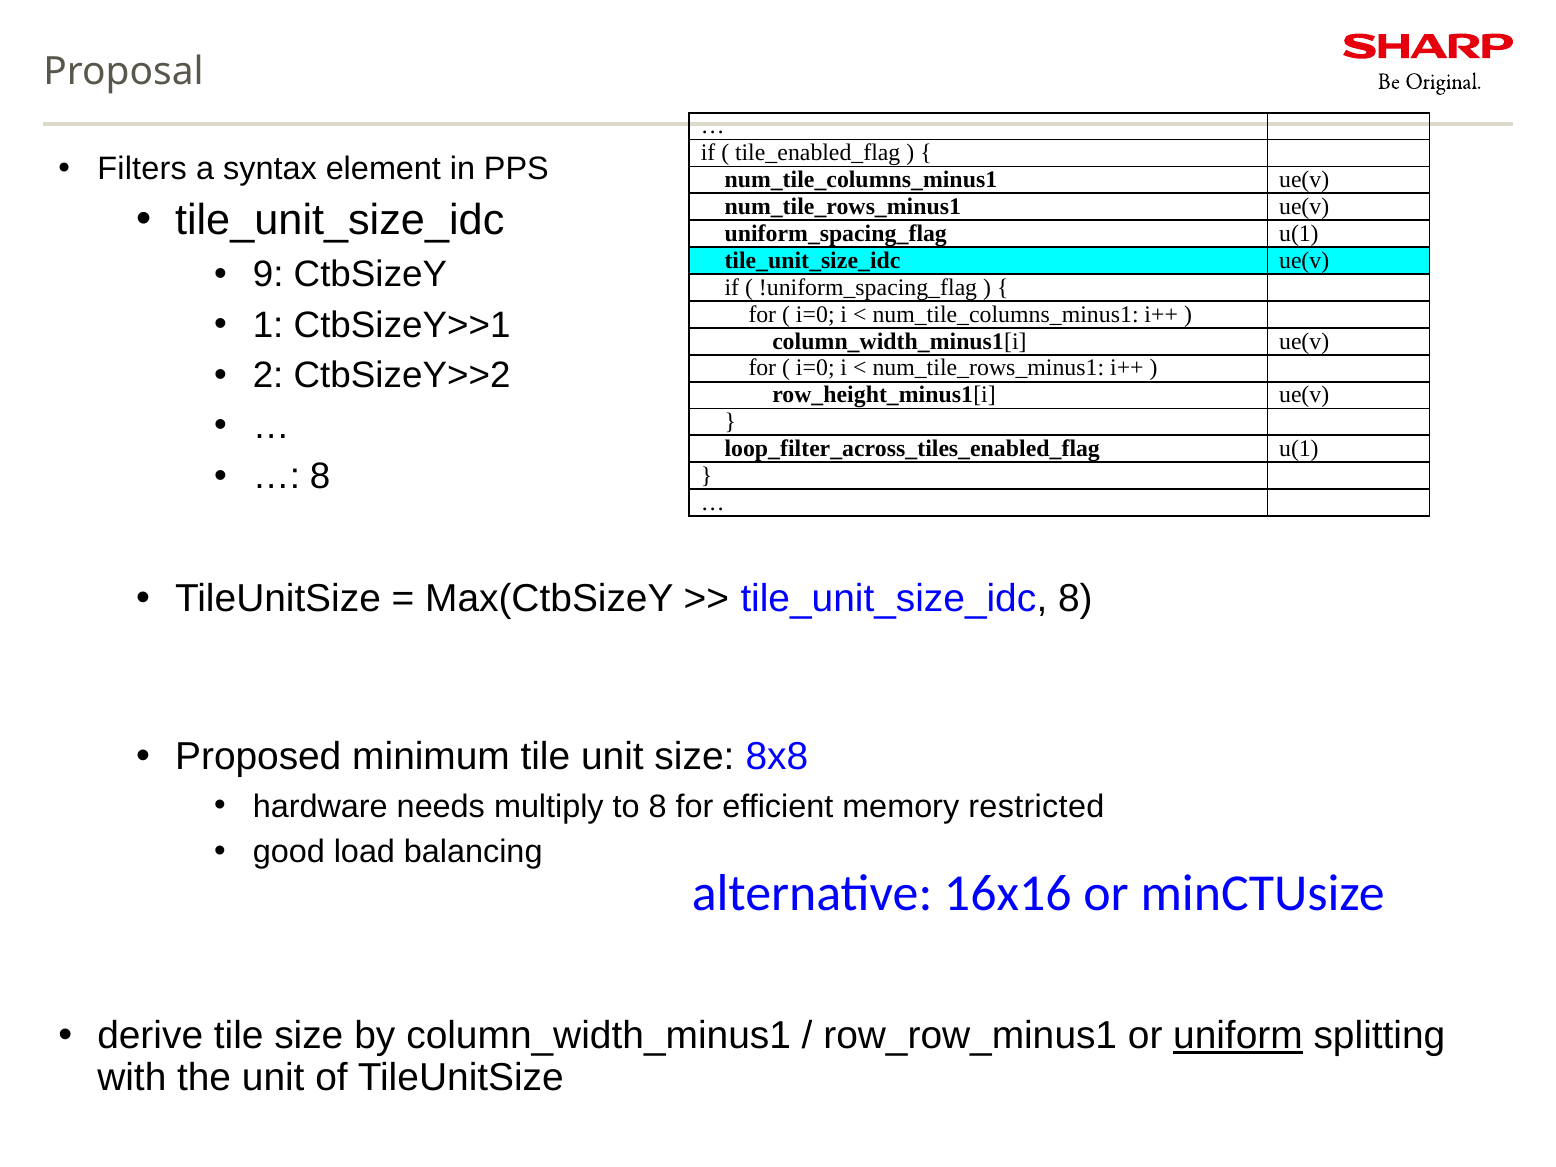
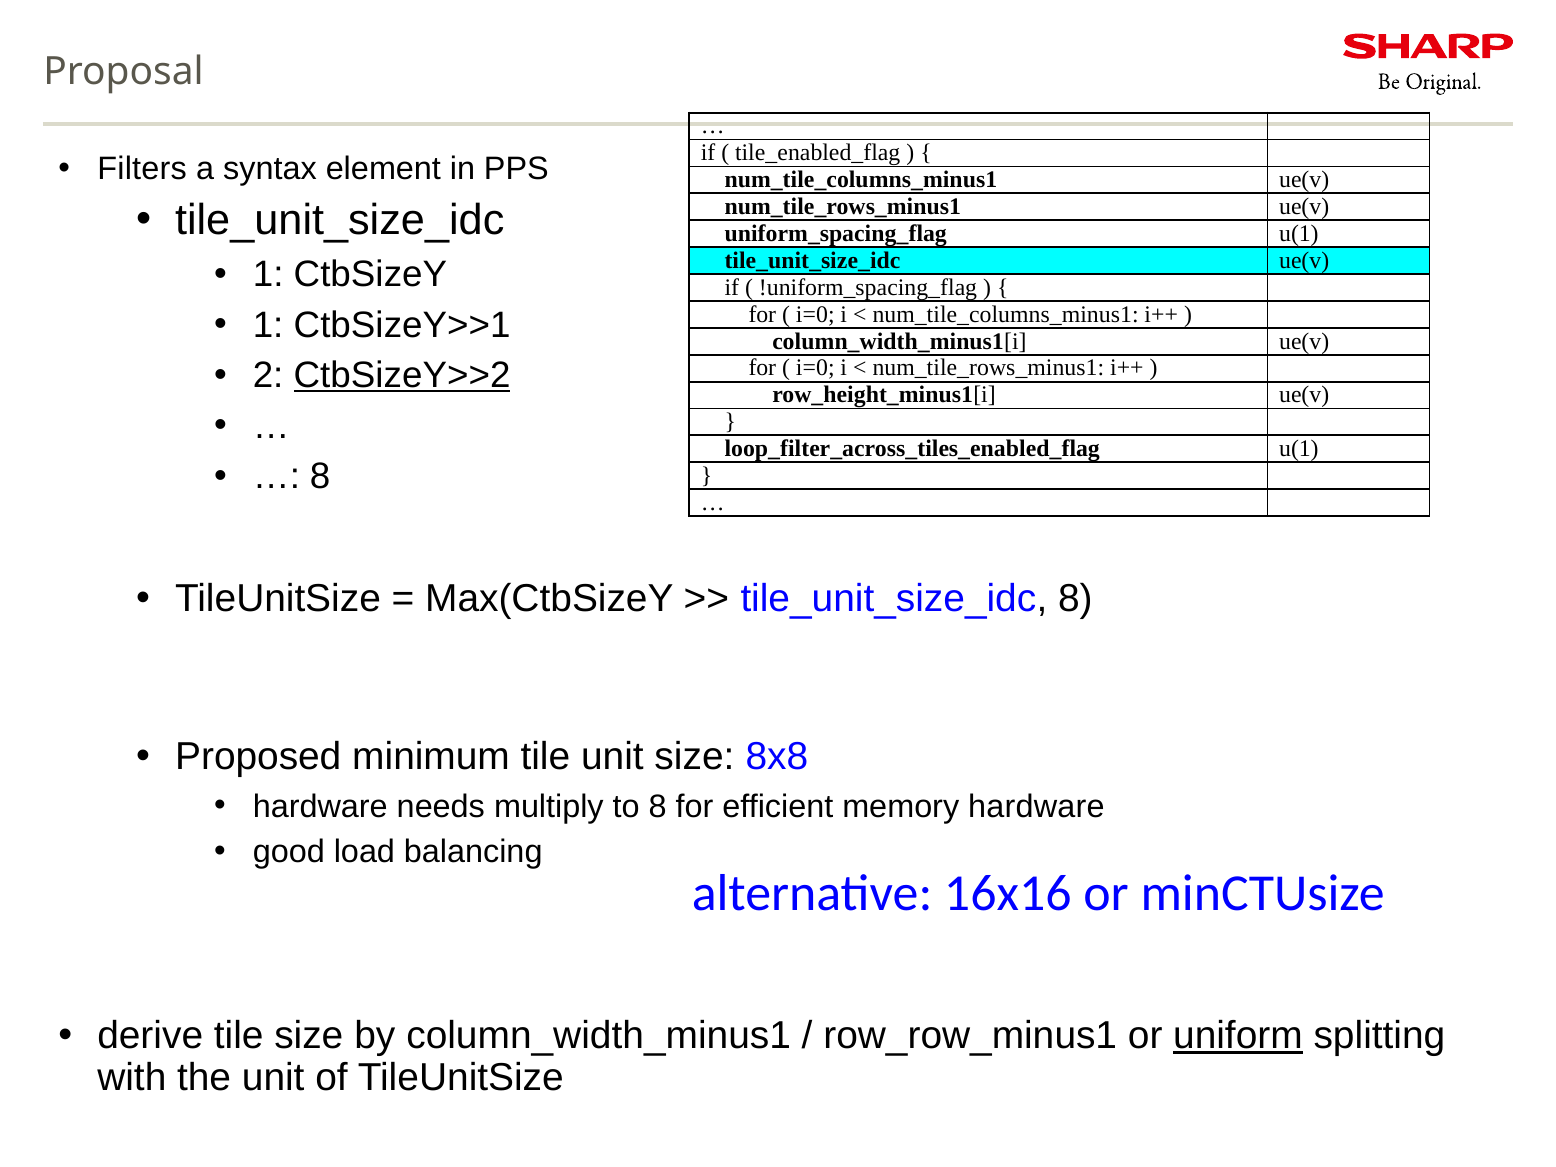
9: 9 -> 1 (268, 275)
CtbSizeY>>2 underline: none -> present (402, 375)
memory restricted: restricted -> hardware (1036, 806)
